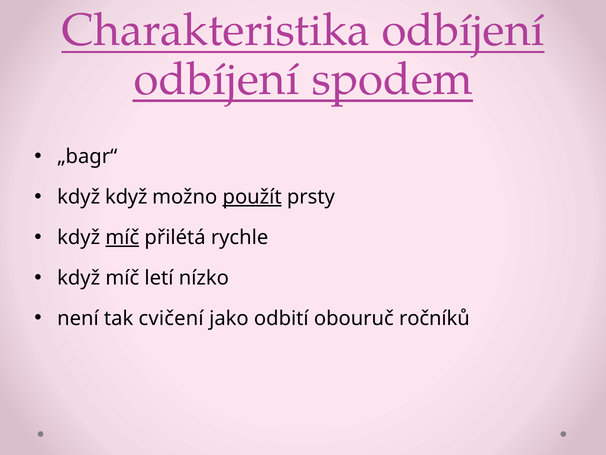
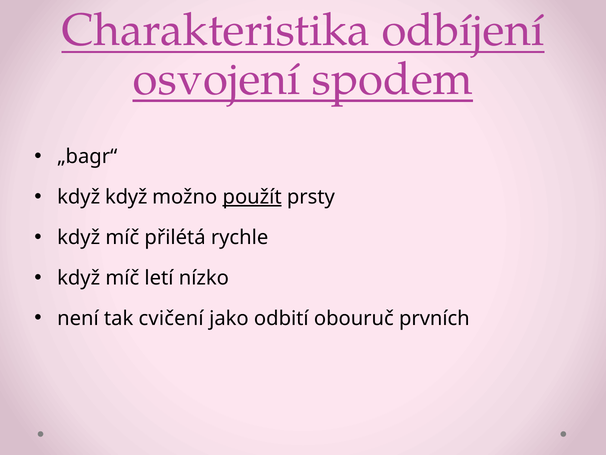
odbíjení: odbíjení -> osvojení (217, 79)
míč underline: present -> none (122, 237)
ročníků: ročníků -> prvních (434, 318)
